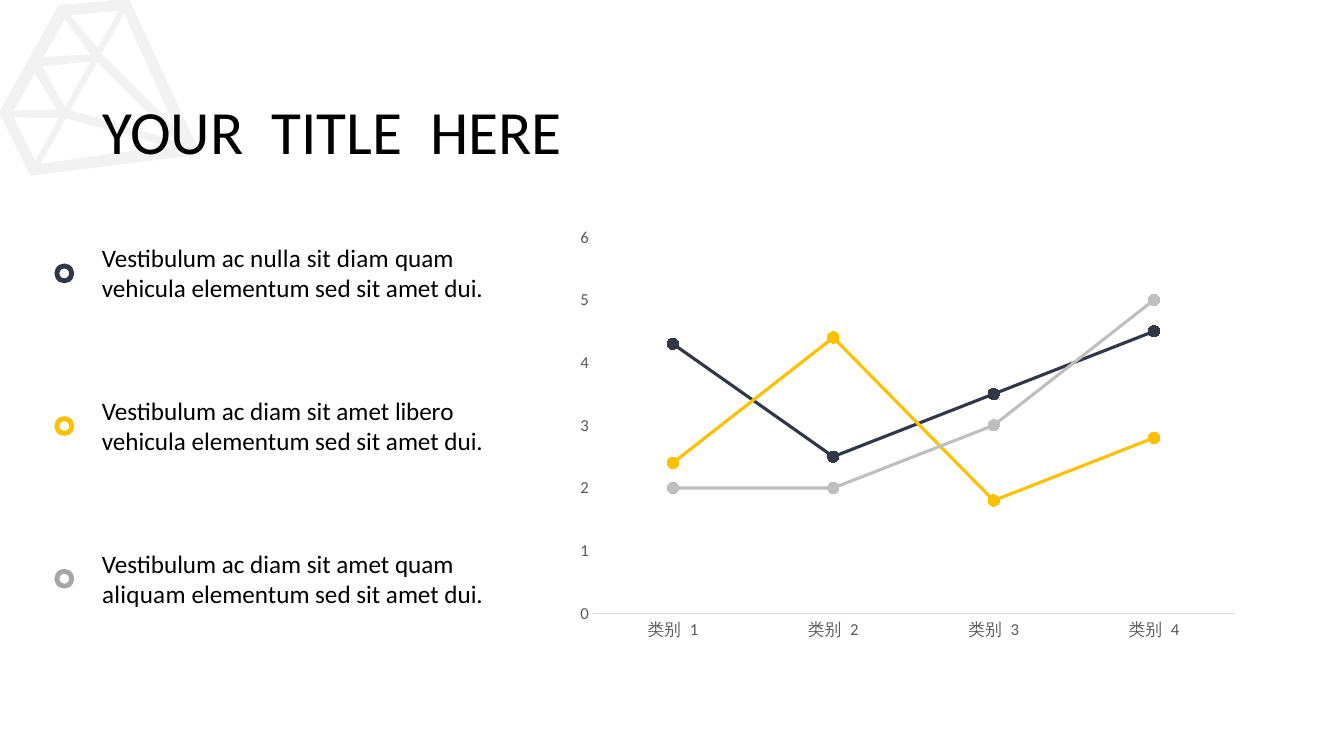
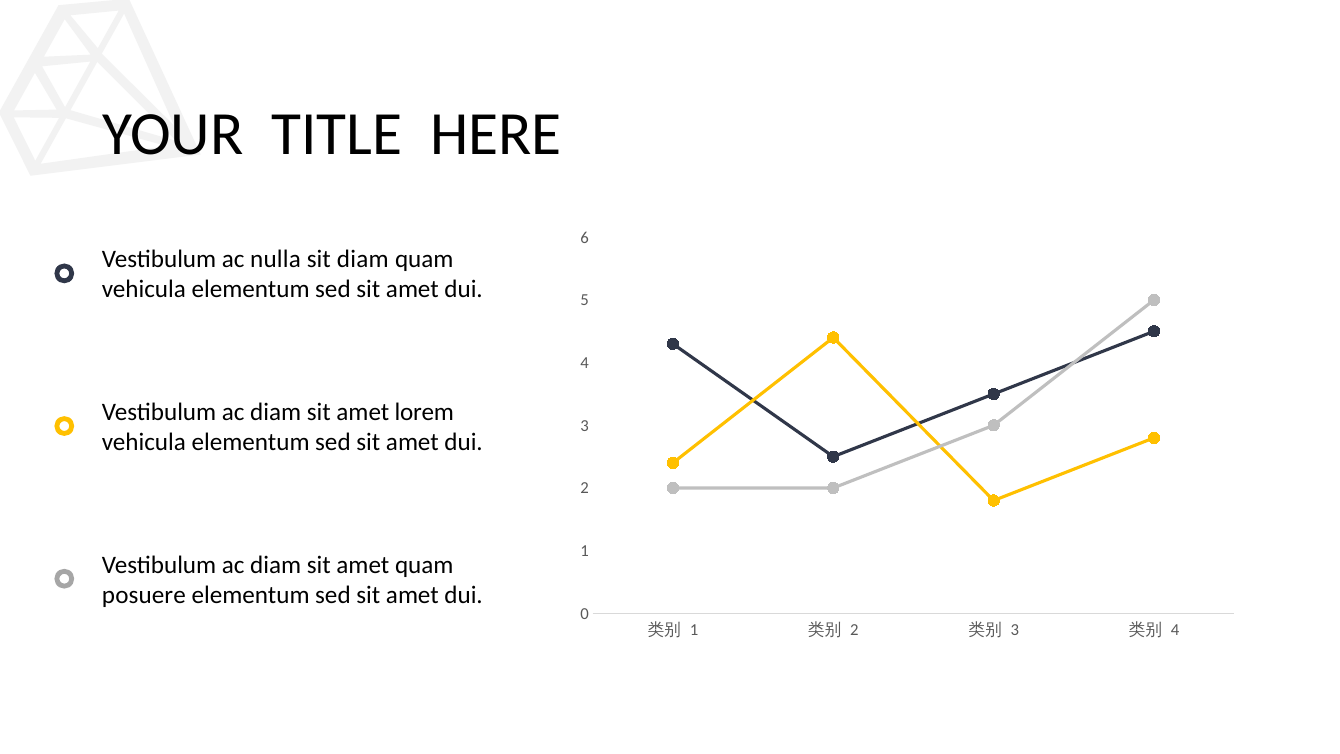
libero: libero -> lorem (424, 412)
aliquam: aliquam -> posuere (144, 595)
